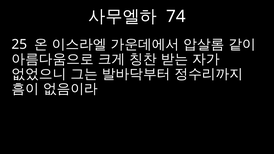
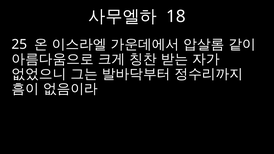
74: 74 -> 18 (176, 16)
